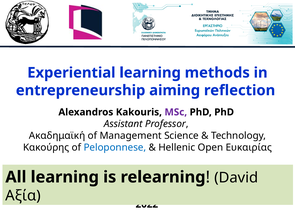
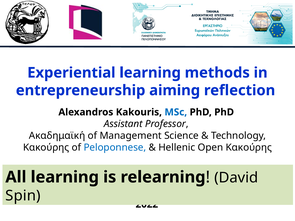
MSc colour: purple -> blue (176, 112)
Open Ευκαιρίας: Ευκαιρίας -> Κακούρης (249, 148)
Αξία: Αξία -> Spin (23, 196)
